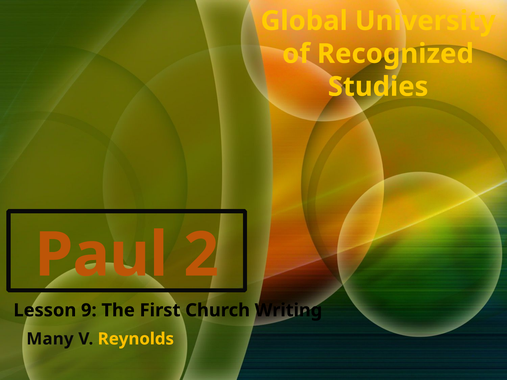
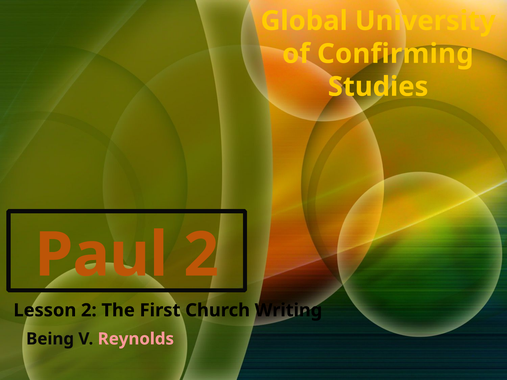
Recognized: Recognized -> Confirming (395, 54)
Lesson 9: 9 -> 2 (89, 310)
Many: Many -> Being (50, 339)
Reynolds colour: yellow -> pink (136, 339)
